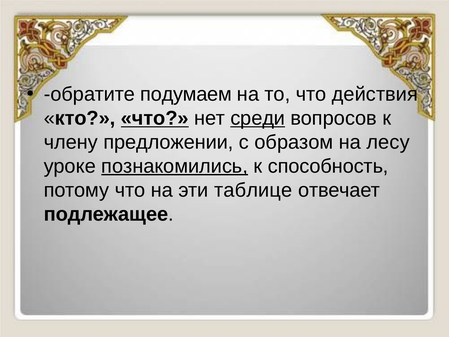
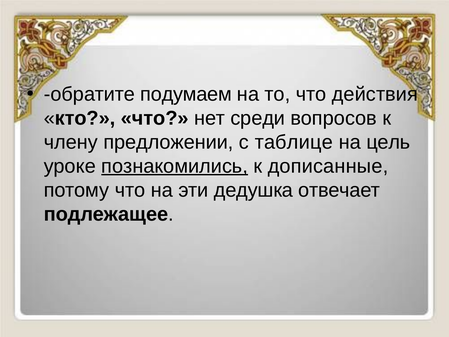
что underline: present -> none (155, 118)
среди underline: present -> none (258, 118)
образом: образом -> таблице (294, 142)
лесу: лесу -> цель (388, 142)
способность: способность -> дописанные (328, 166)
таблице: таблице -> дедушка (253, 190)
